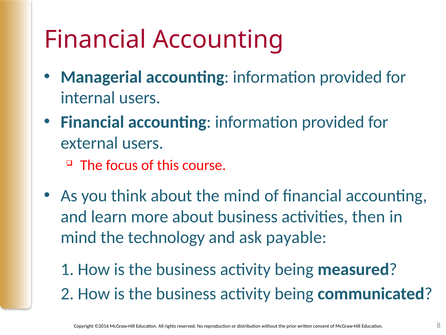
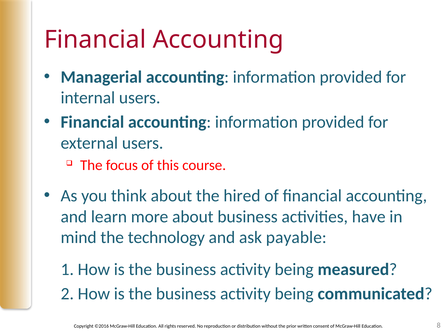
the mind: mind -> hired (242, 196)
then: then -> have (369, 216)
